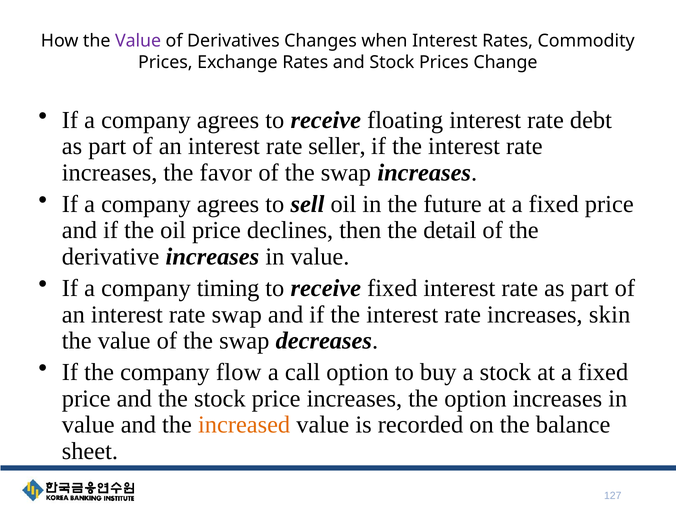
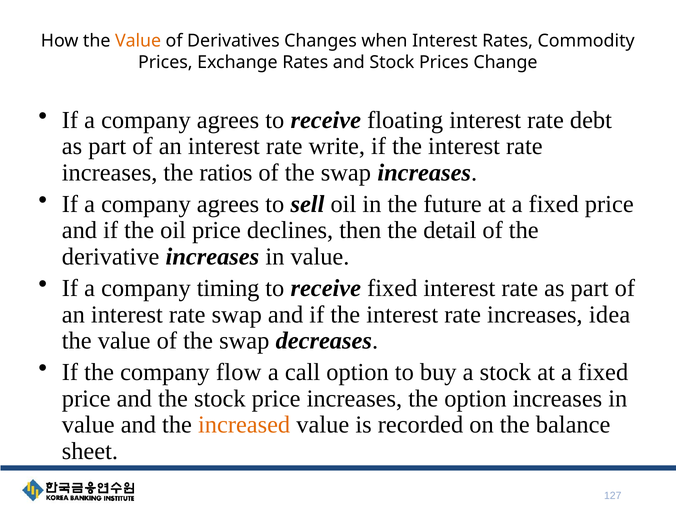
Value colour: purple -> orange (138, 41)
seller: seller -> write (337, 146)
favor: favor -> ratios (226, 173)
skin: skin -> idea (610, 314)
